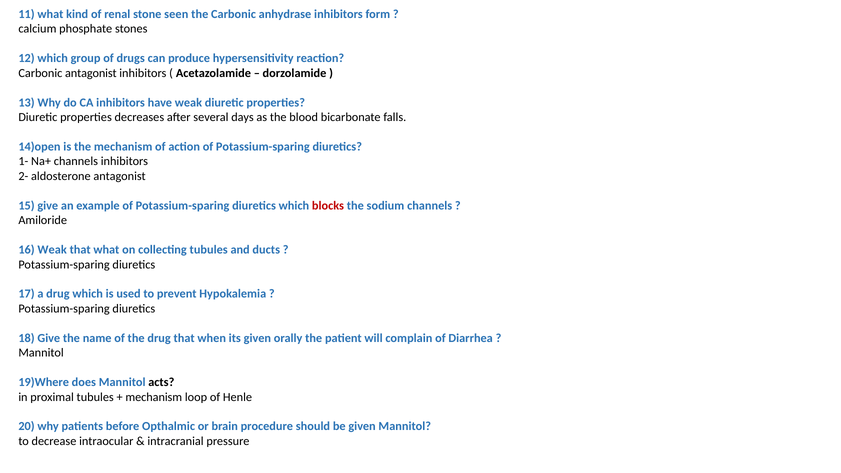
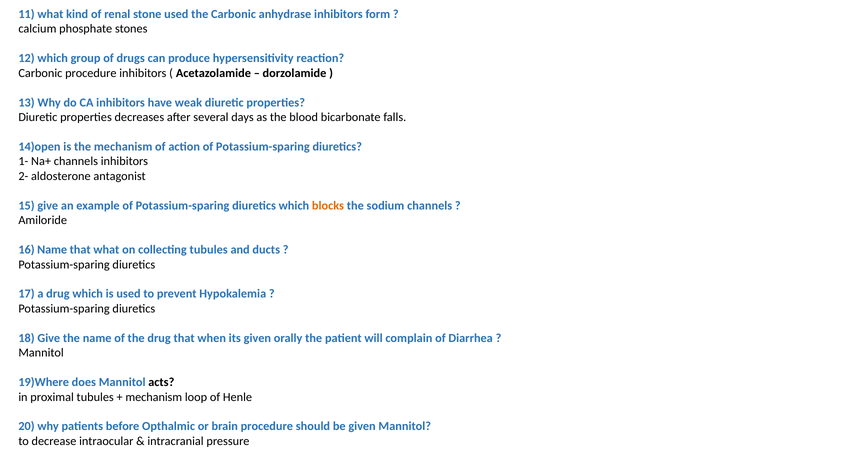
stone seen: seen -> used (176, 14)
Carbonic antagonist: antagonist -> procedure (91, 73)
blocks colour: red -> orange (328, 206)
16 Weak: Weak -> Name (52, 250)
